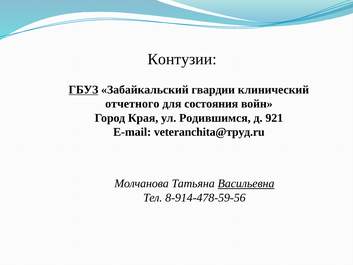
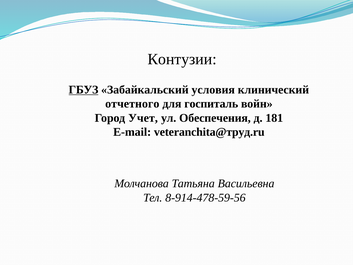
гвардии: гвардии -> условия (213, 90)
состояния: состояния -> госпиталь (211, 104)
Края: Края -> Учет (143, 118)
Родившимся: Родившимся -> Обеспечения (215, 118)
921: 921 -> 181 (274, 118)
Васильевна underline: present -> none (246, 183)
